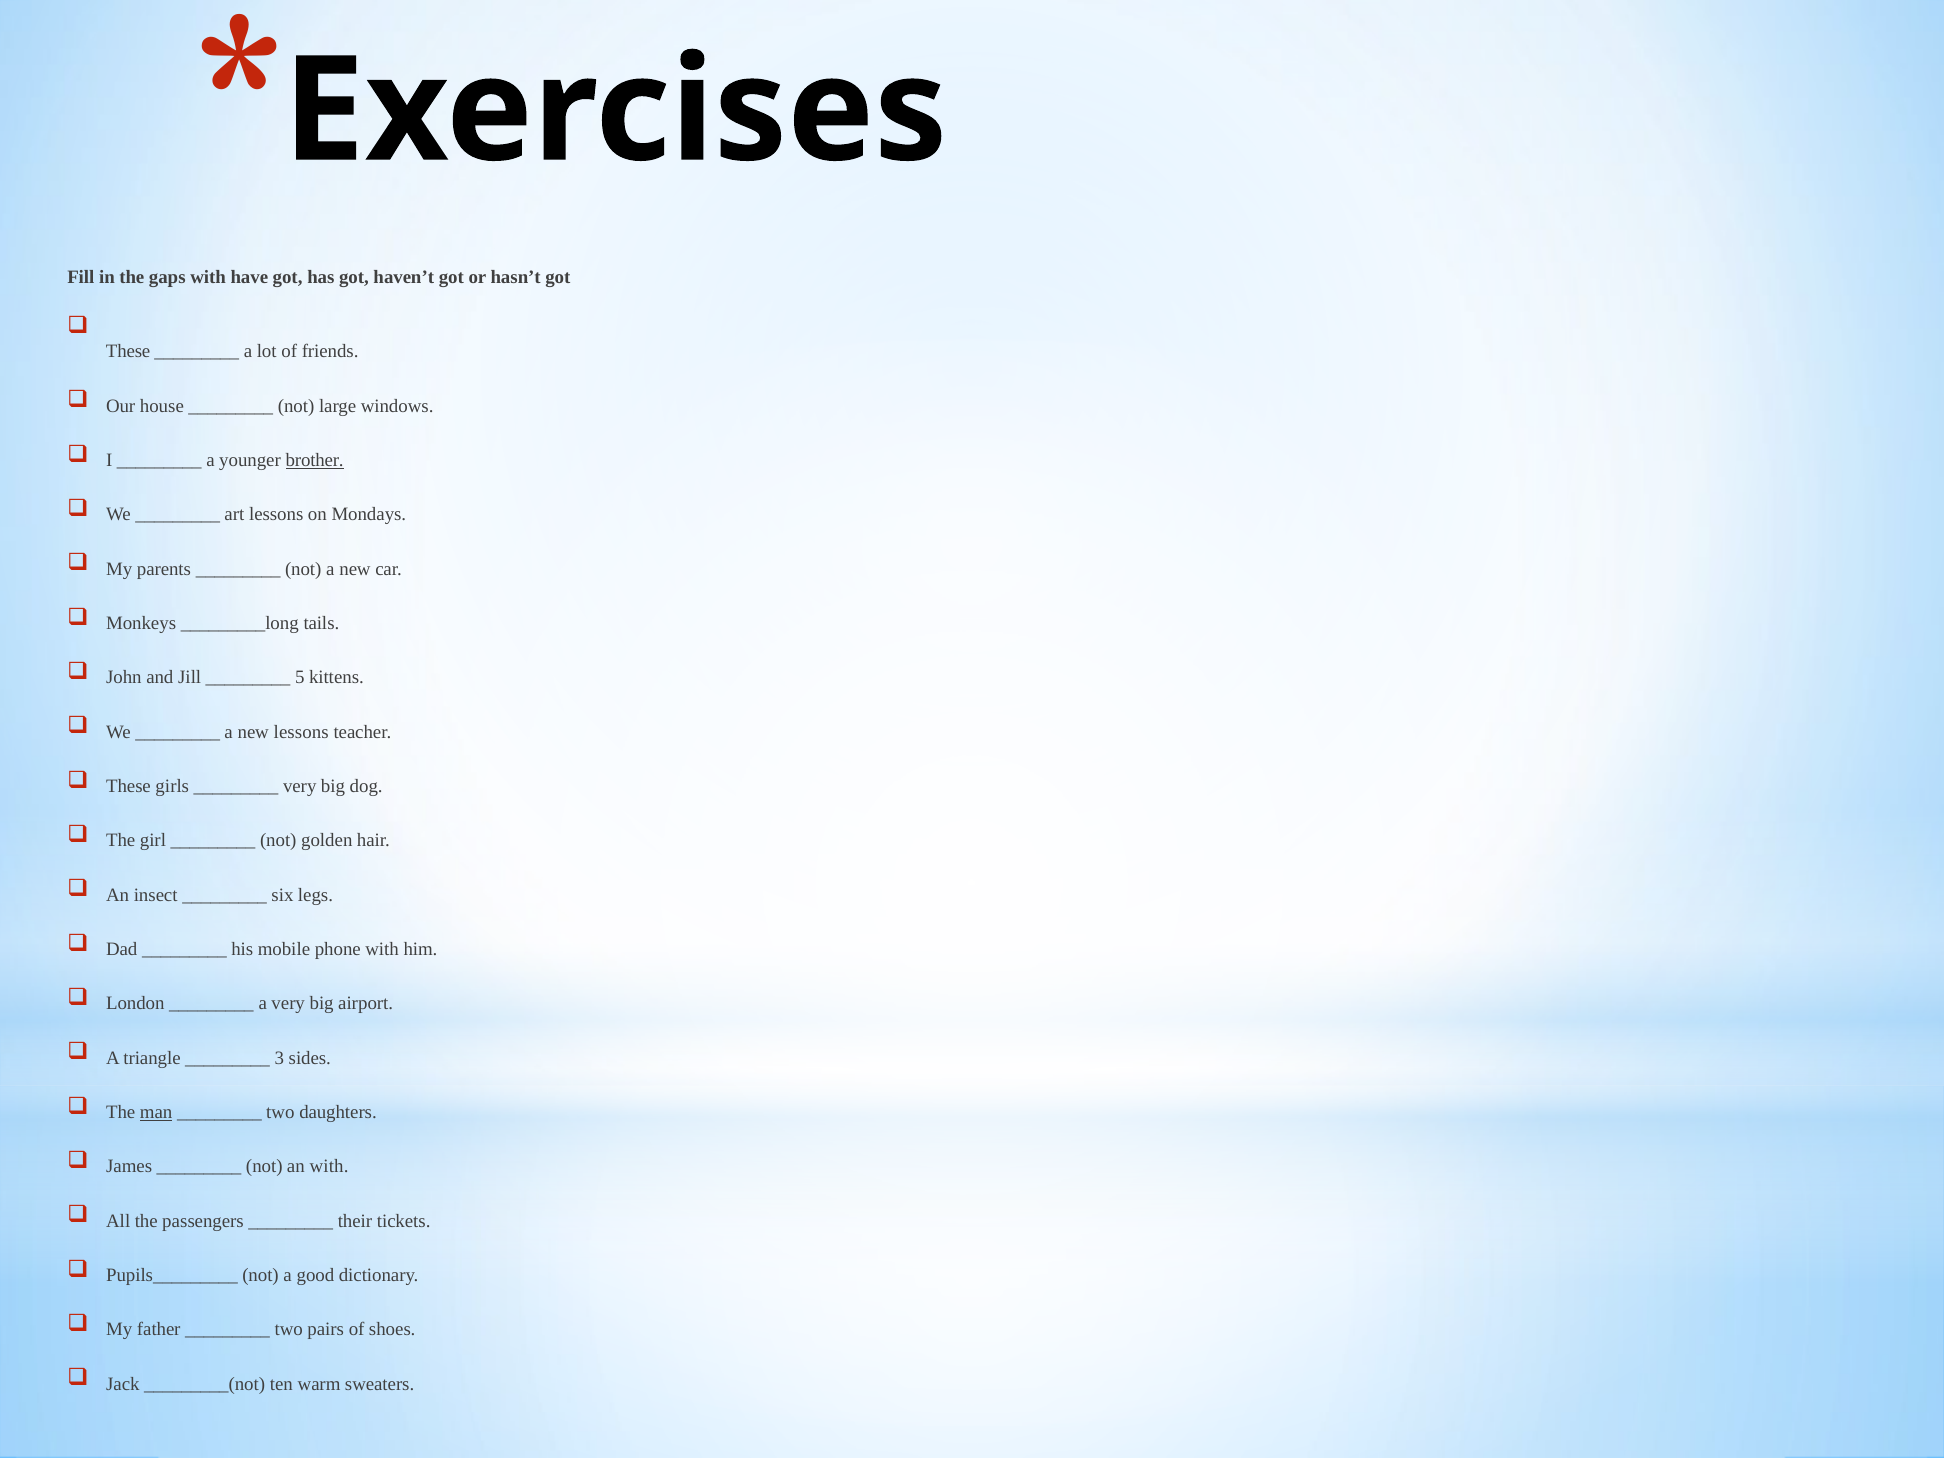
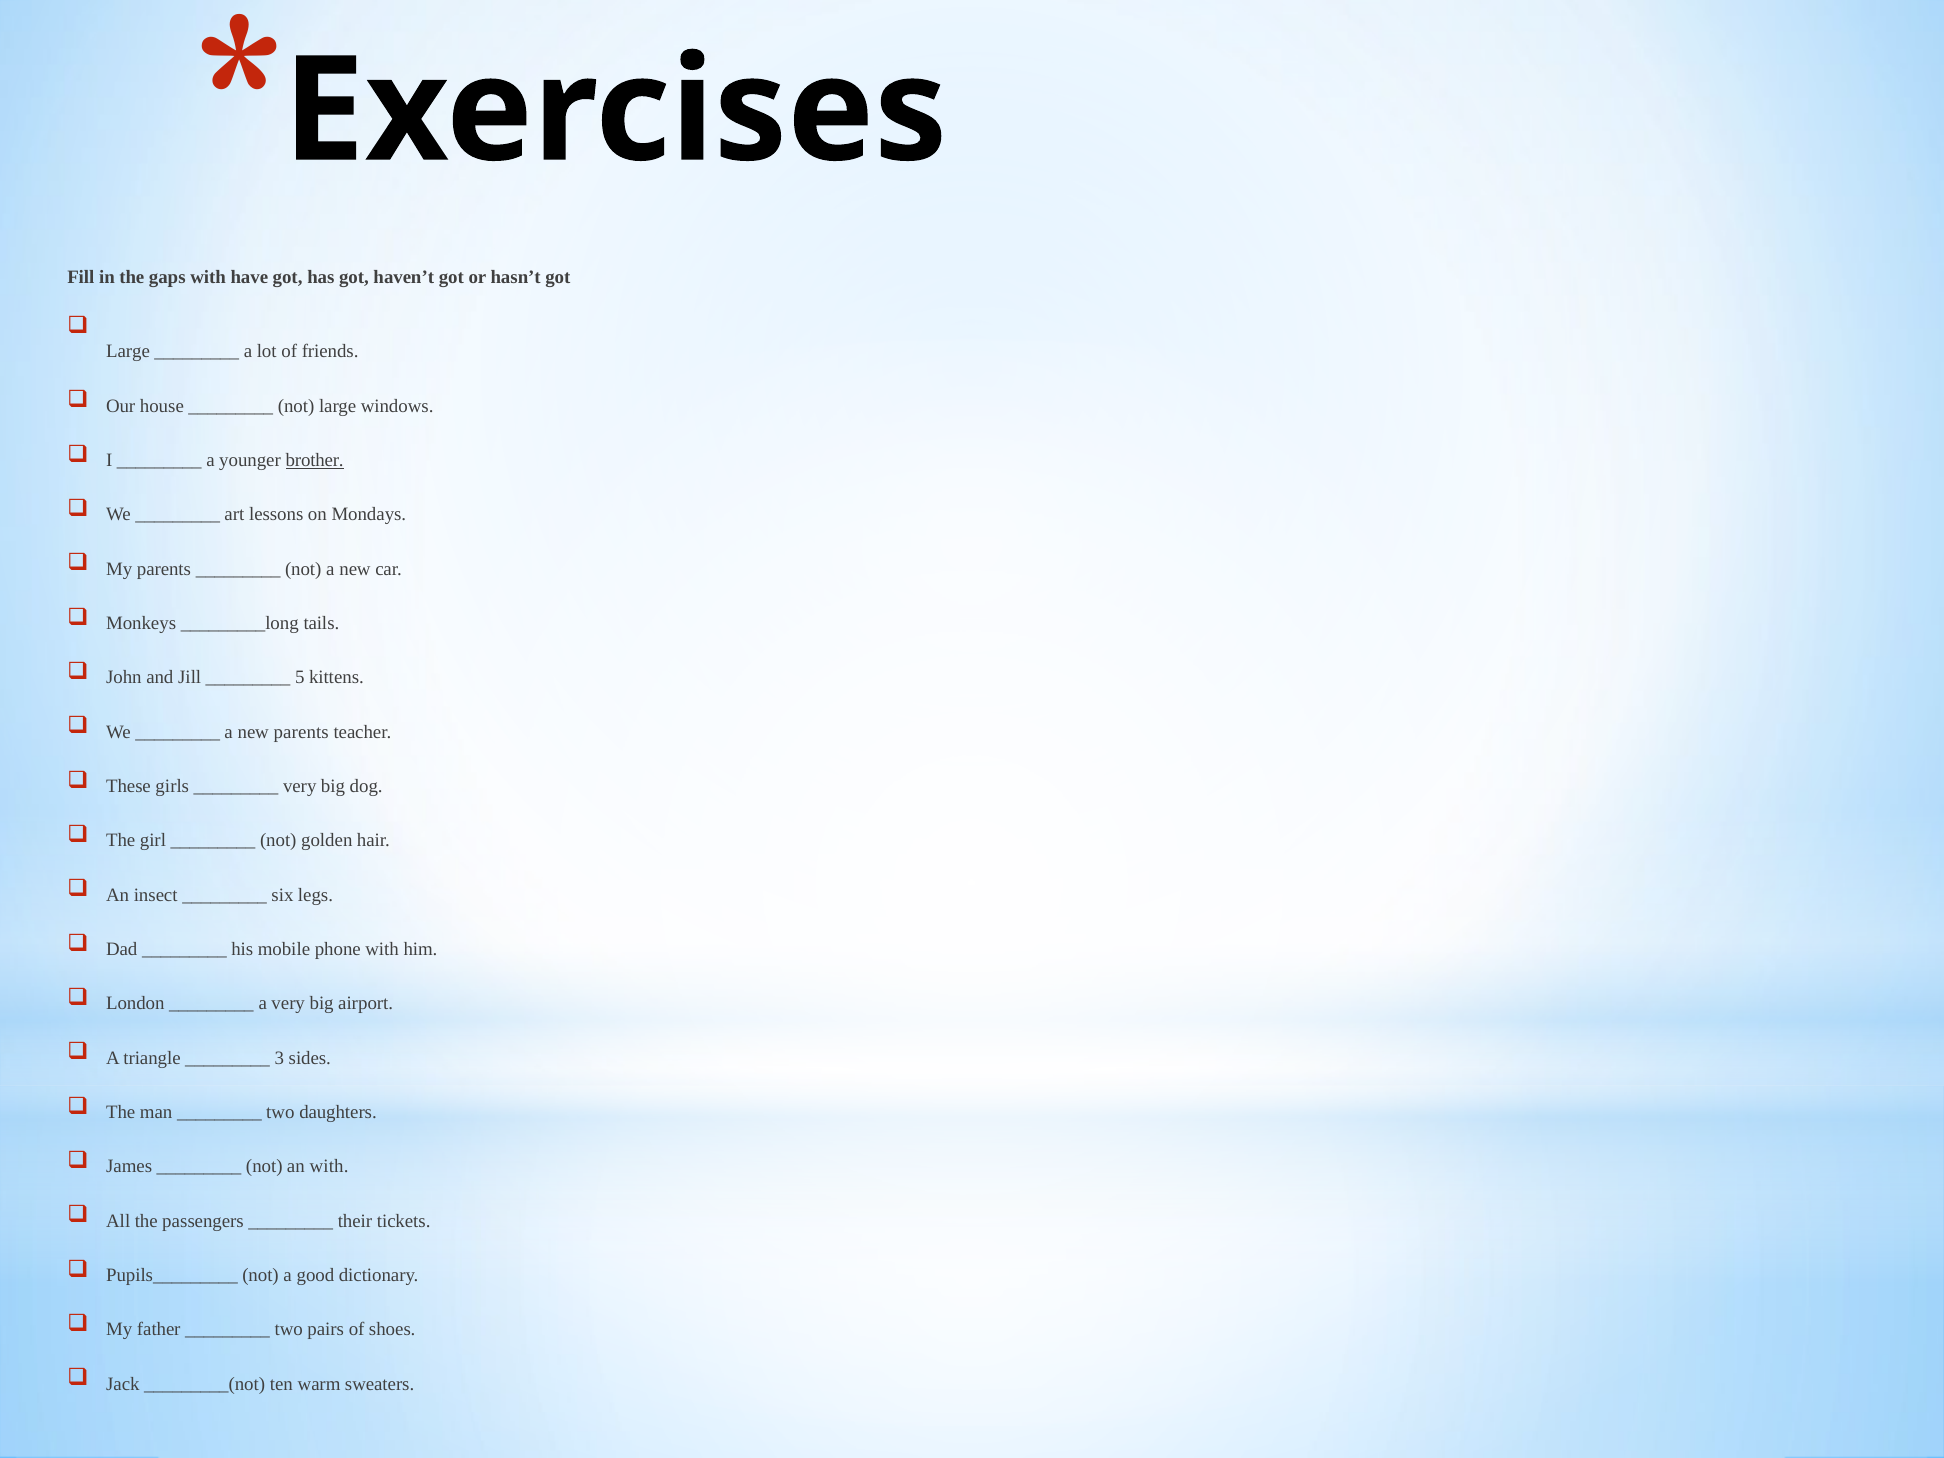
These: These -> Large (128, 351)
new lessons: lessons -> parents (301, 732)
man underline: present -> none (156, 1112)
